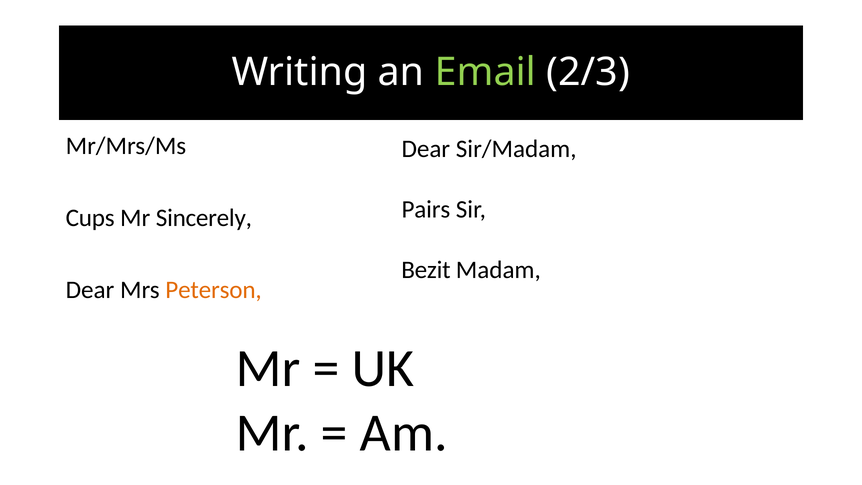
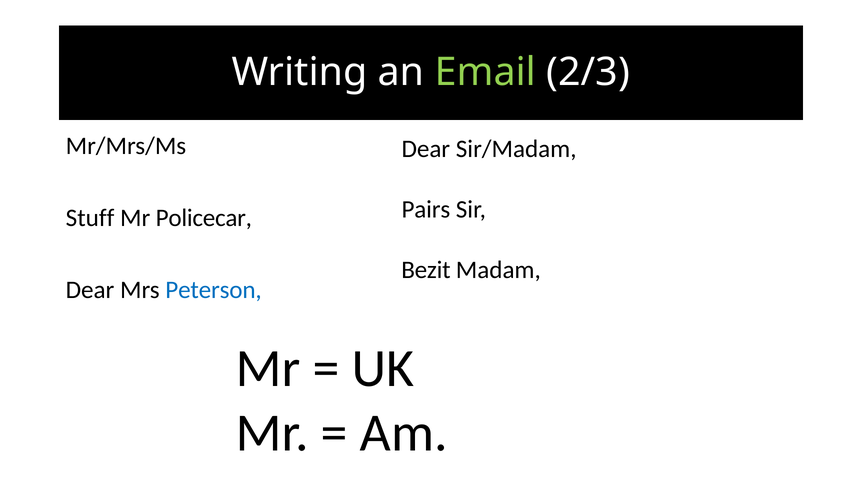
Cups: Cups -> Stuff (90, 218)
Sincerely: Sincerely -> Policecar (204, 218)
Peterson colour: orange -> blue (214, 290)
